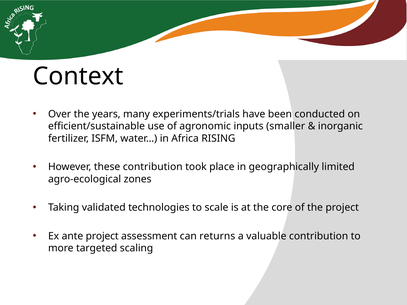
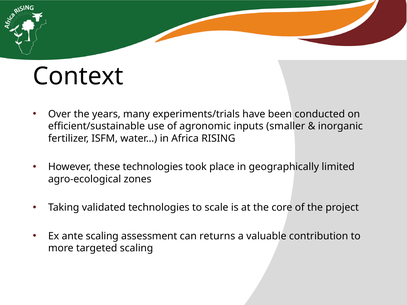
these contribution: contribution -> technologies (153, 167)
ante project: project -> scaling (102, 236)
